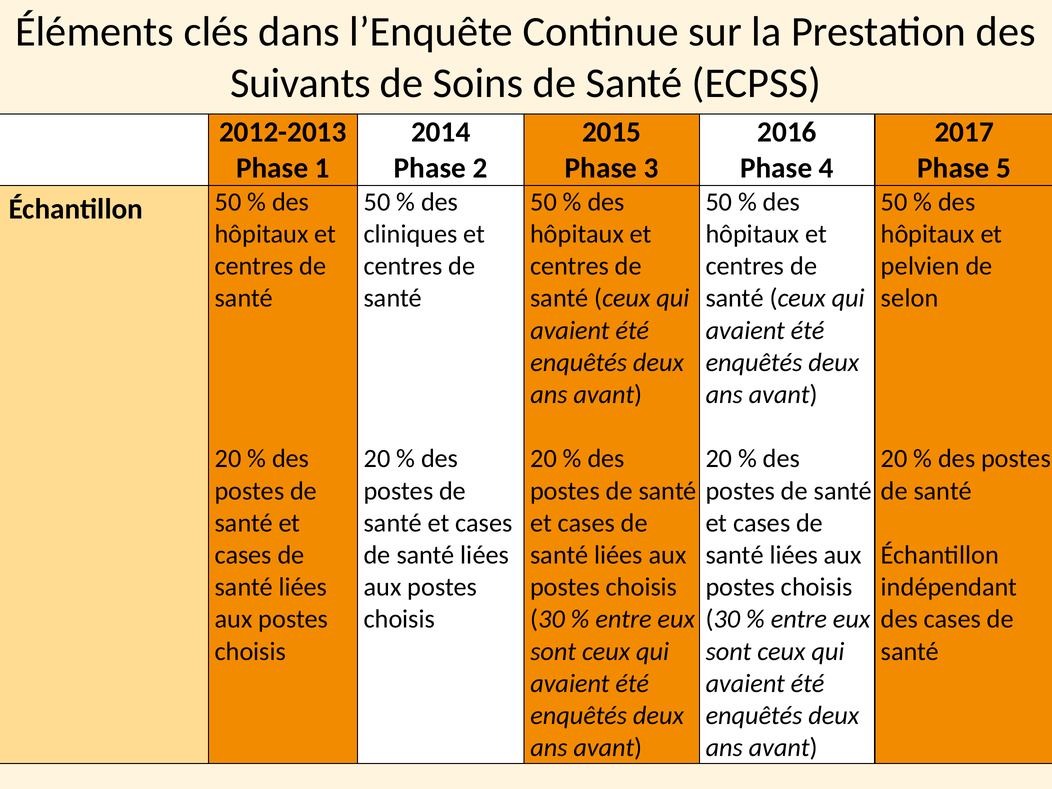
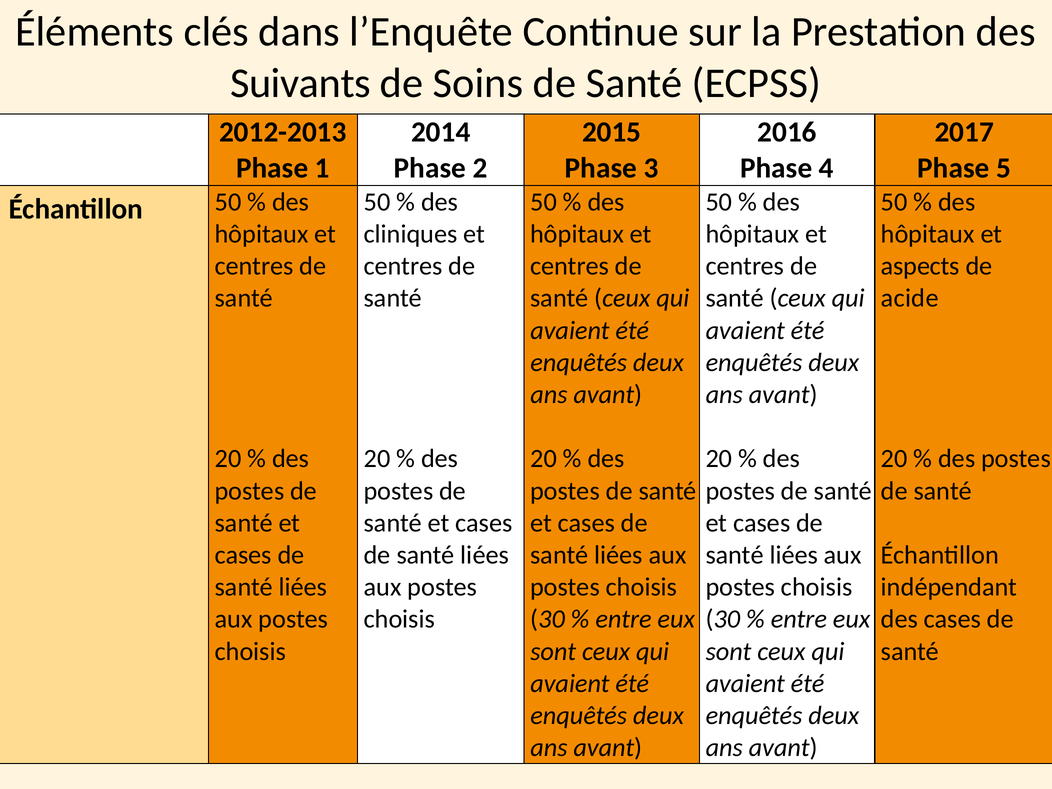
pelvien: pelvien -> aspects (920, 266)
selon: selon -> acide (910, 298)
